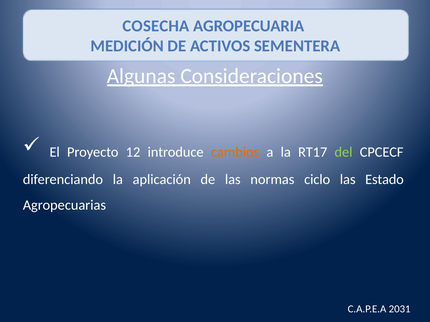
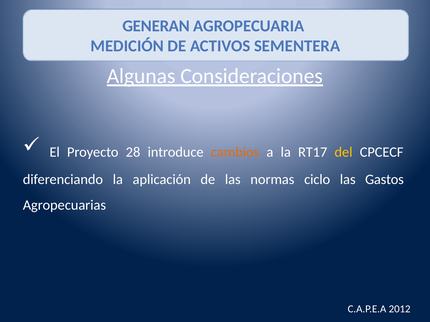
COSECHA: COSECHA -> GENERAN (156, 26)
12: 12 -> 28 (133, 152)
del colour: light green -> yellow (344, 152)
Estado: Estado -> Gastos (384, 180)
2031: 2031 -> 2012 (400, 309)
